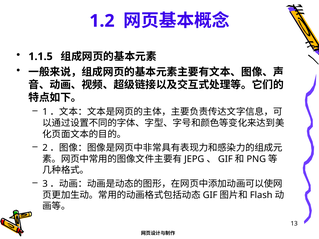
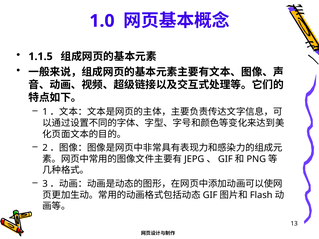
1.2: 1.2 -> 1.0 (102, 21)
